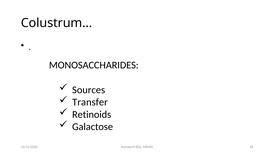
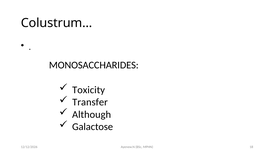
Sources: Sources -> Toxicity (89, 90)
Retinoids: Retinoids -> Although (92, 115)
